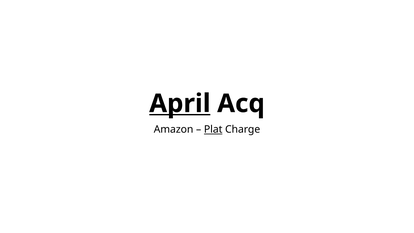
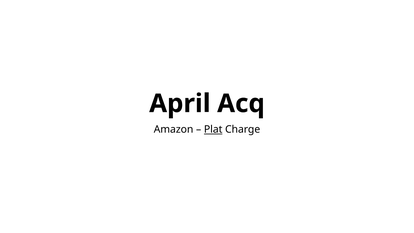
April underline: present -> none (180, 103)
